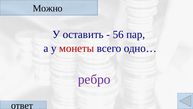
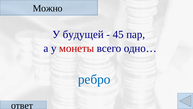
оставить: оставить -> будущей (83, 34)
56: 56 -> 45 (118, 34)
ребро colour: purple -> blue (94, 79)
